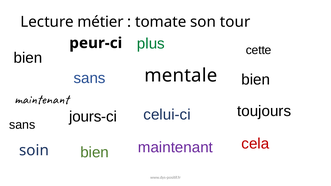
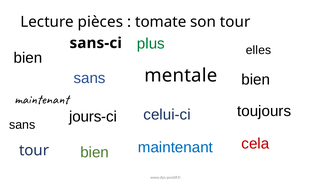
métier: métier -> pièces (100, 22)
peur-ci: peur-ci -> sans-ci (96, 43)
cette: cette -> elles (258, 50)
soin: soin -> tour (34, 151)
maintenant colour: purple -> blue (175, 148)
